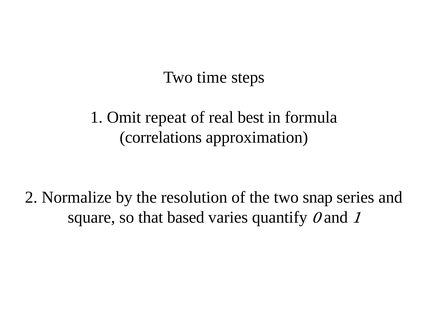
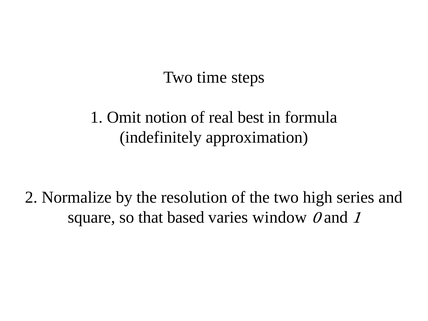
repeat: repeat -> notion (166, 117)
correlations: correlations -> indefinitely (161, 137)
snap: snap -> high (318, 197)
quantify: quantify -> window (280, 217)
